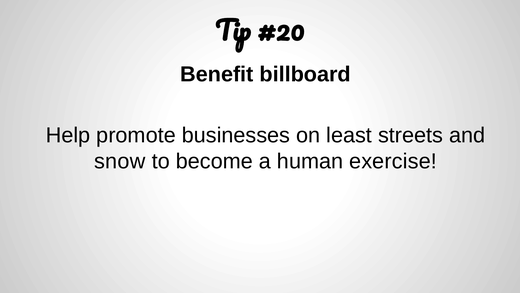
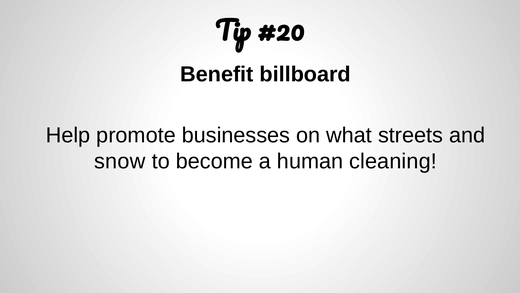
least: least -> what (349, 135)
exercise: exercise -> cleaning (393, 161)
